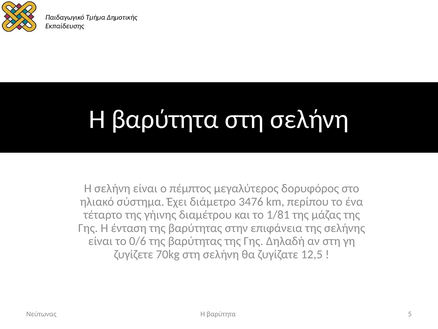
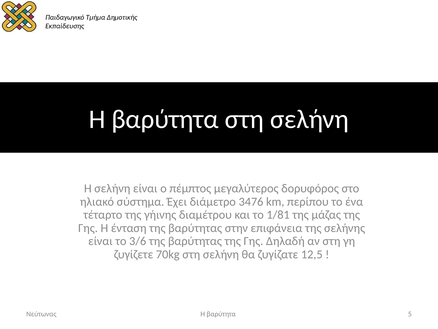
0/6: 0/6 -> 3/6 (138, 241)
